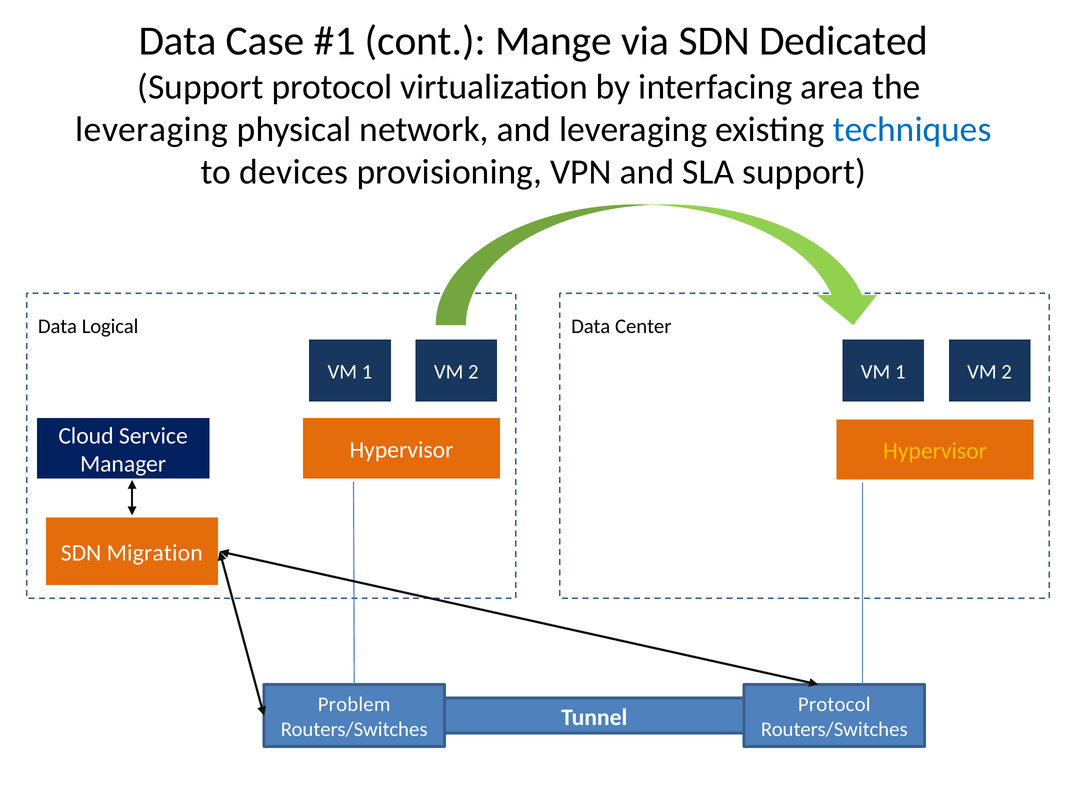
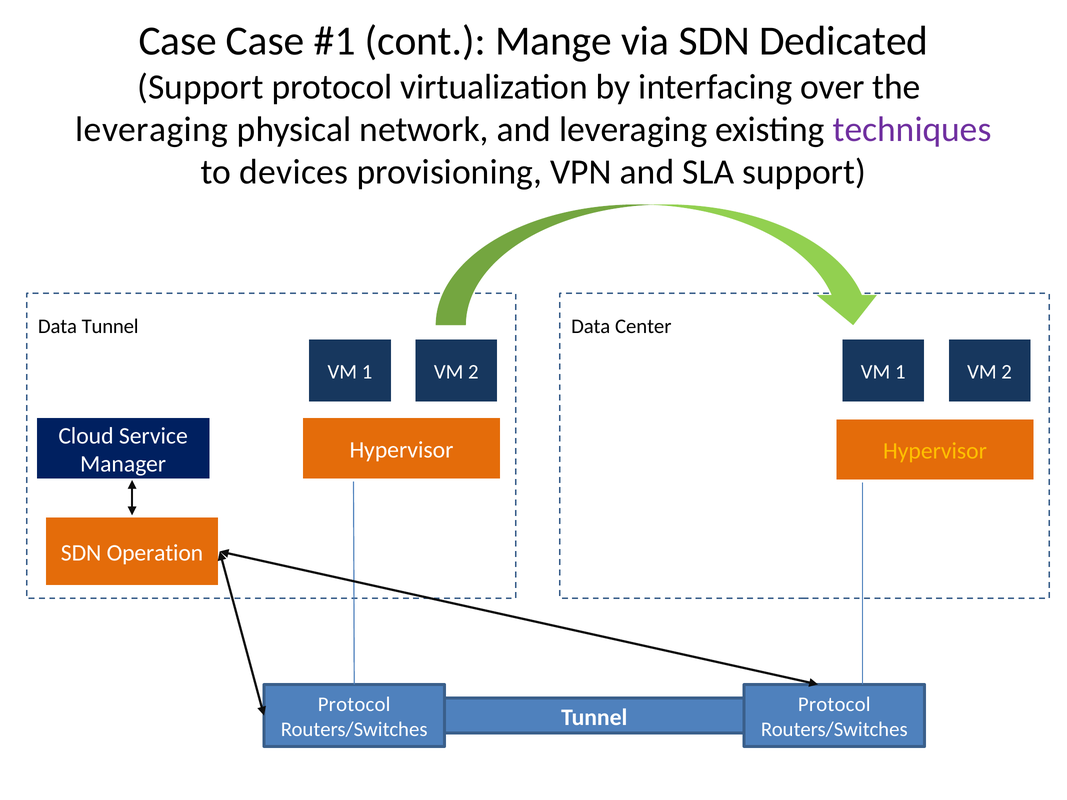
Data: Data -> Case (178, 41)
area: area -> over (833, 87)
techniques colour: blue -> purple (912, 130)
Data Logical: Logical -> Tunnel (110, 326)
Migration: Migration -> Operation (155, 553)
Problem: Problem -> Protocol (354, 705)
